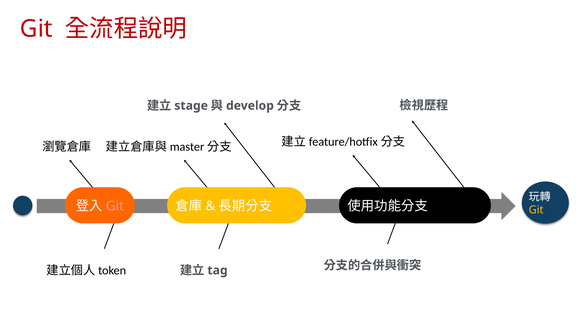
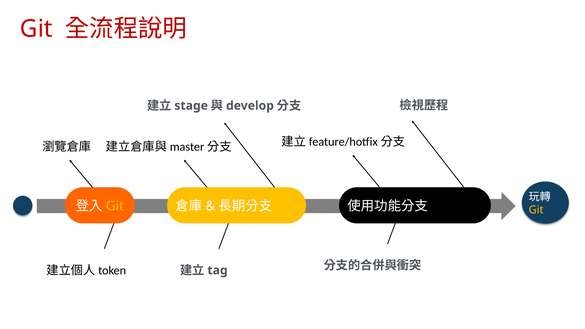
Git colour: pink -> yellow (115, 206)
